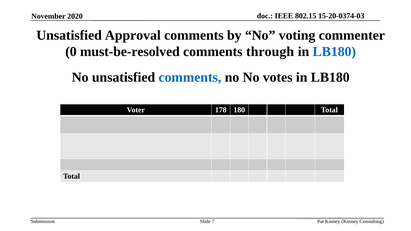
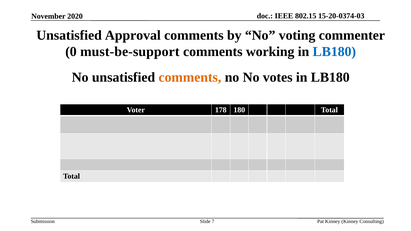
must-be-resolved: must-be-resolved -> must-be-support (130, 52)
through: through -> working (270, 52)
comments colour: blue -> orange (190, 77)
